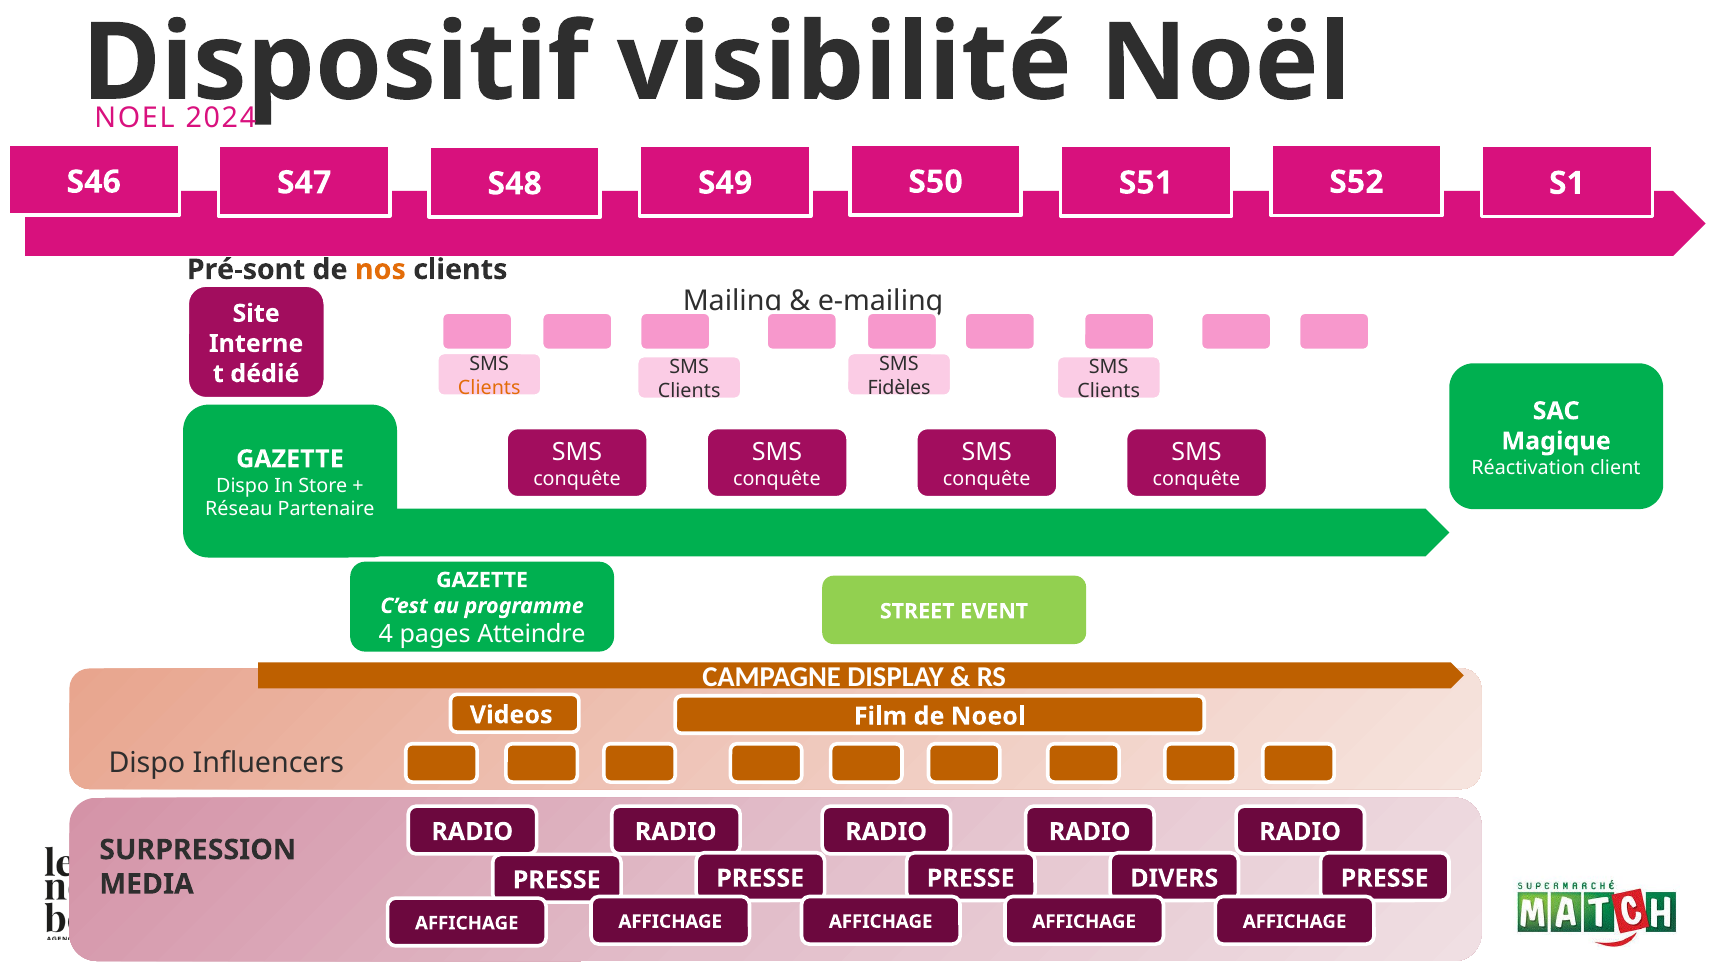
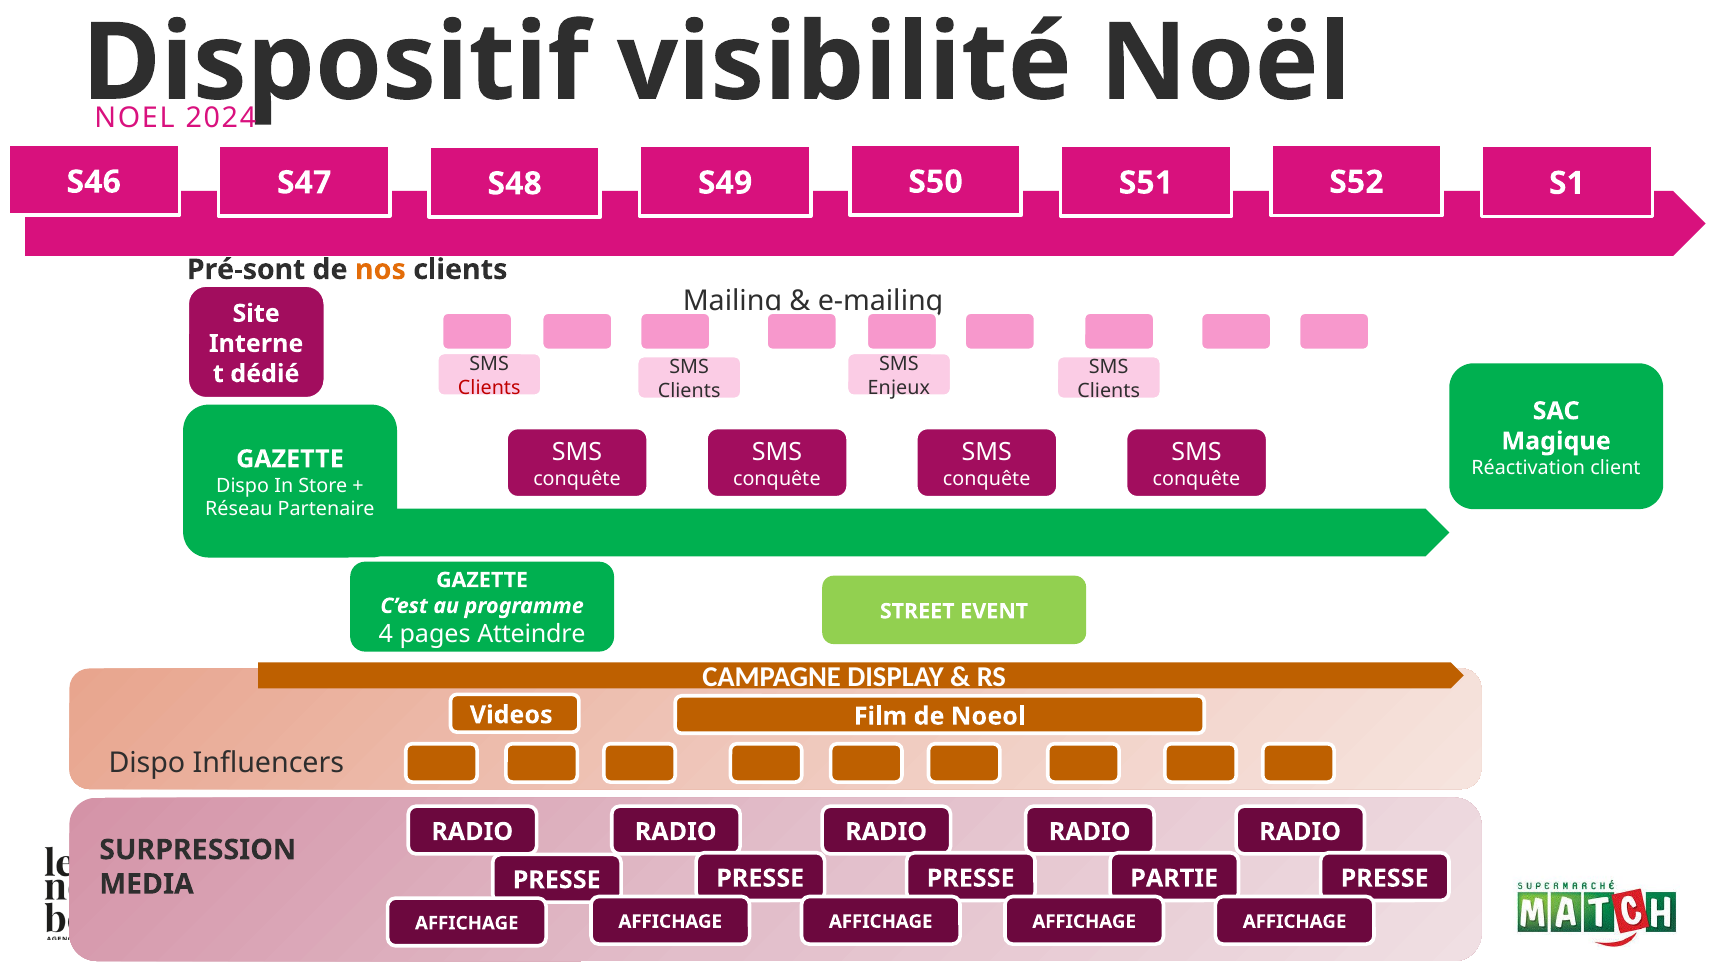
Clients colour: orange -> red (489, 387)
Fidèles: Fidèles -> Enjeux (899, 387)
DIVERS: DIVERS -> PARTIE (1174, 878)
